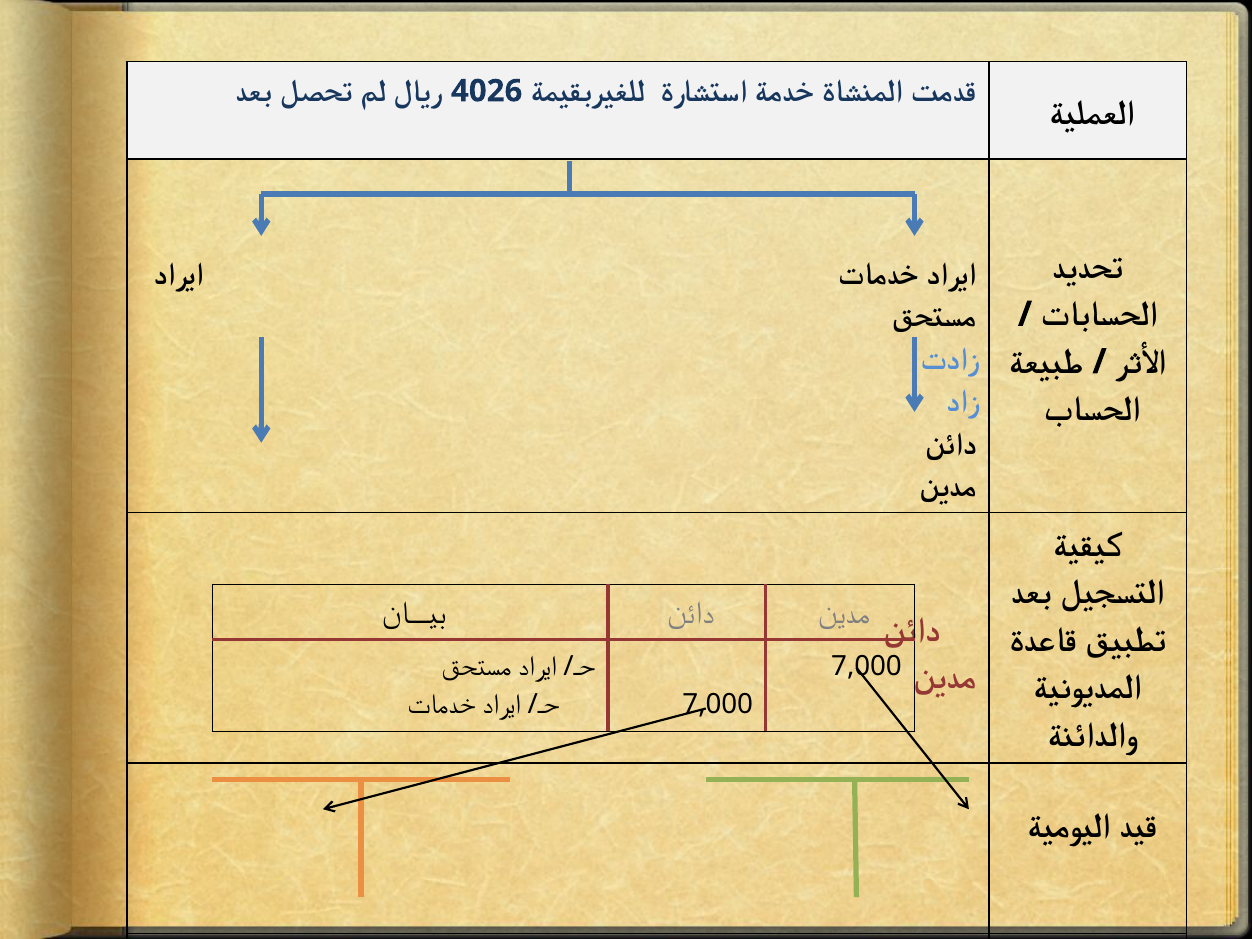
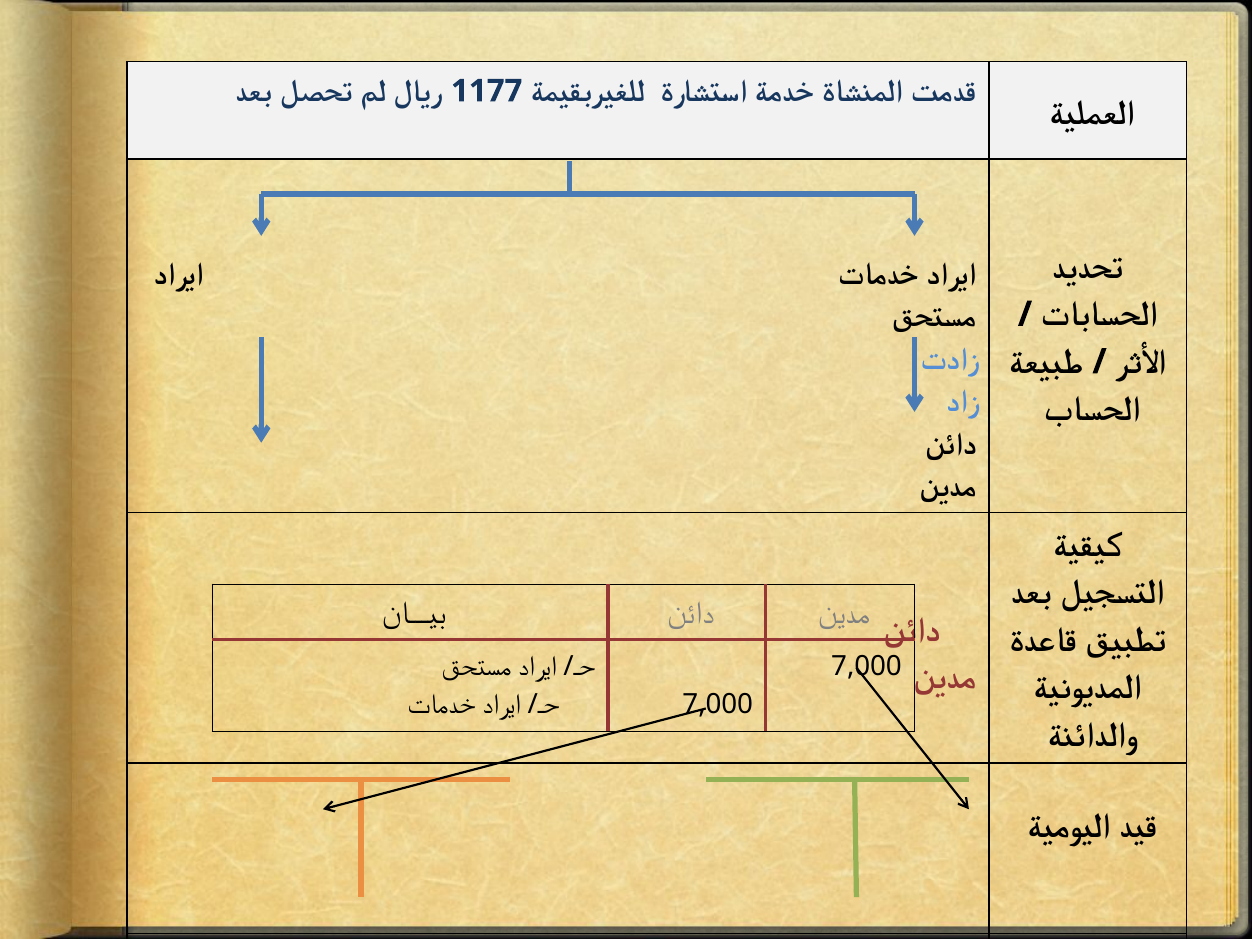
4026: 4026 -> 1177 (487, 91)
